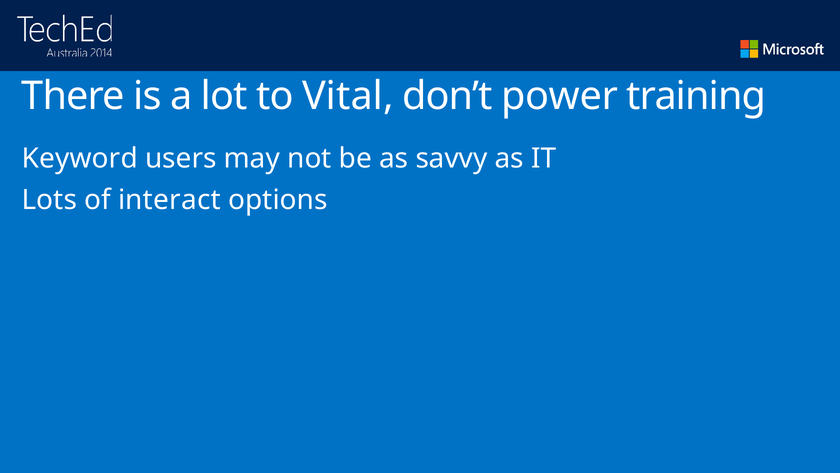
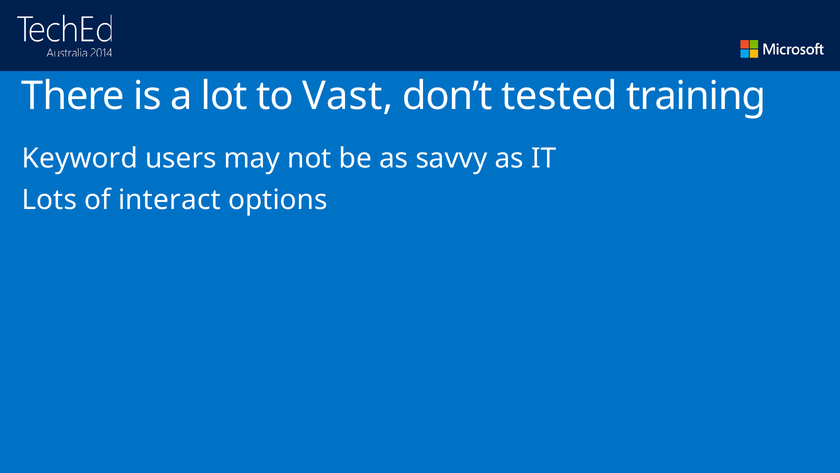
Vital: Vital -> Vast (348, 96)
power: power -> tested (559, 96)
